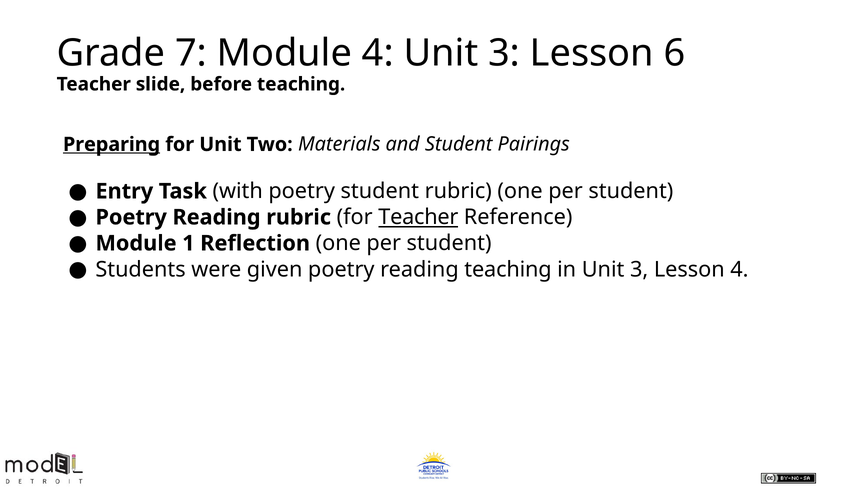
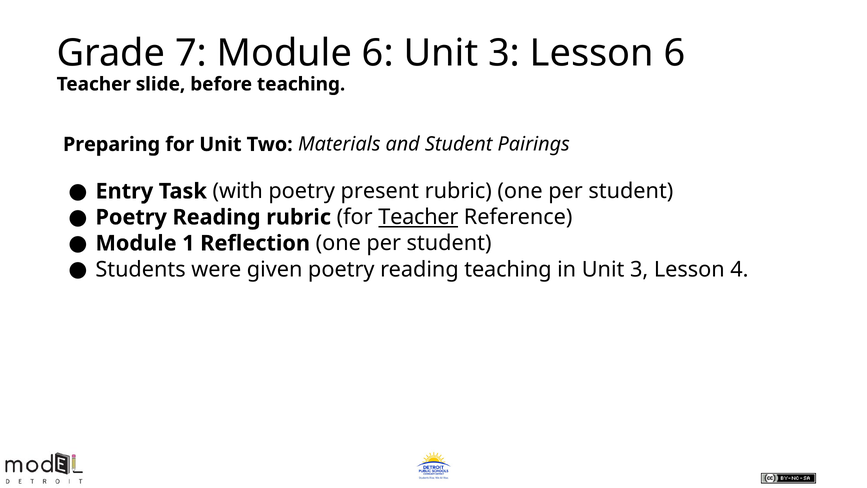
Module 4: 4 -> 6 (378, 53)
Preparing underline: present -> none (112, 144)
poetry student: student -> present (380, 191)
